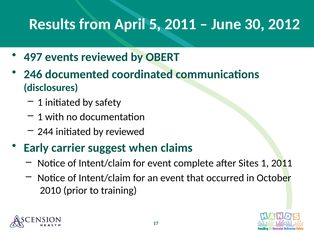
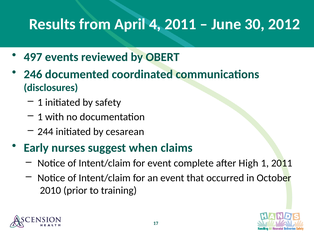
5: 5 -> 4 (155, 24)
by reviewed: reviewed -> cesarean (125, 132)
carrier: carrier -> nurses (68, 148)
Sites: Sites -> High (249, 164)
